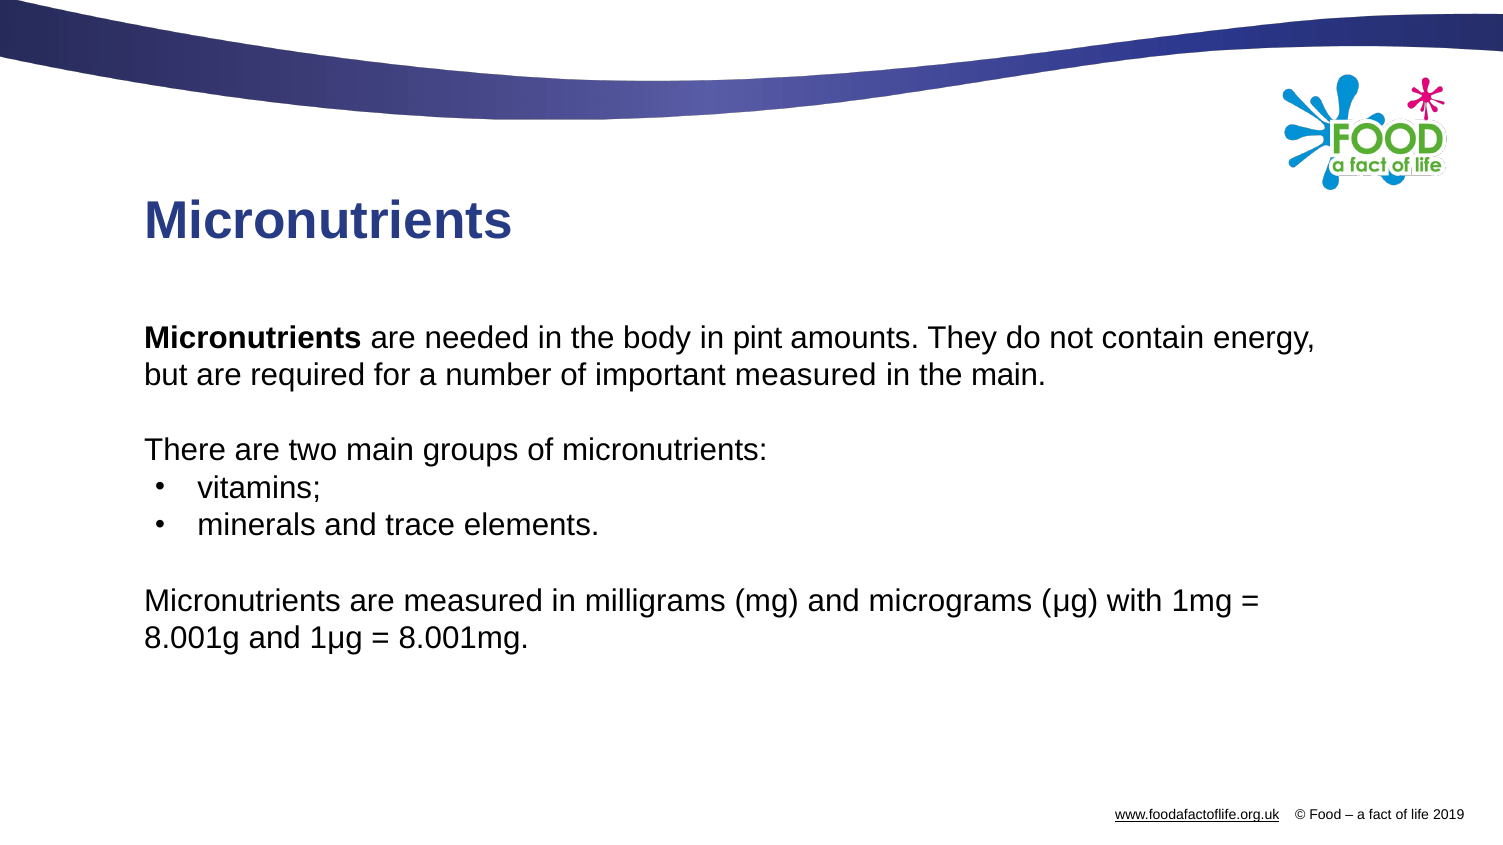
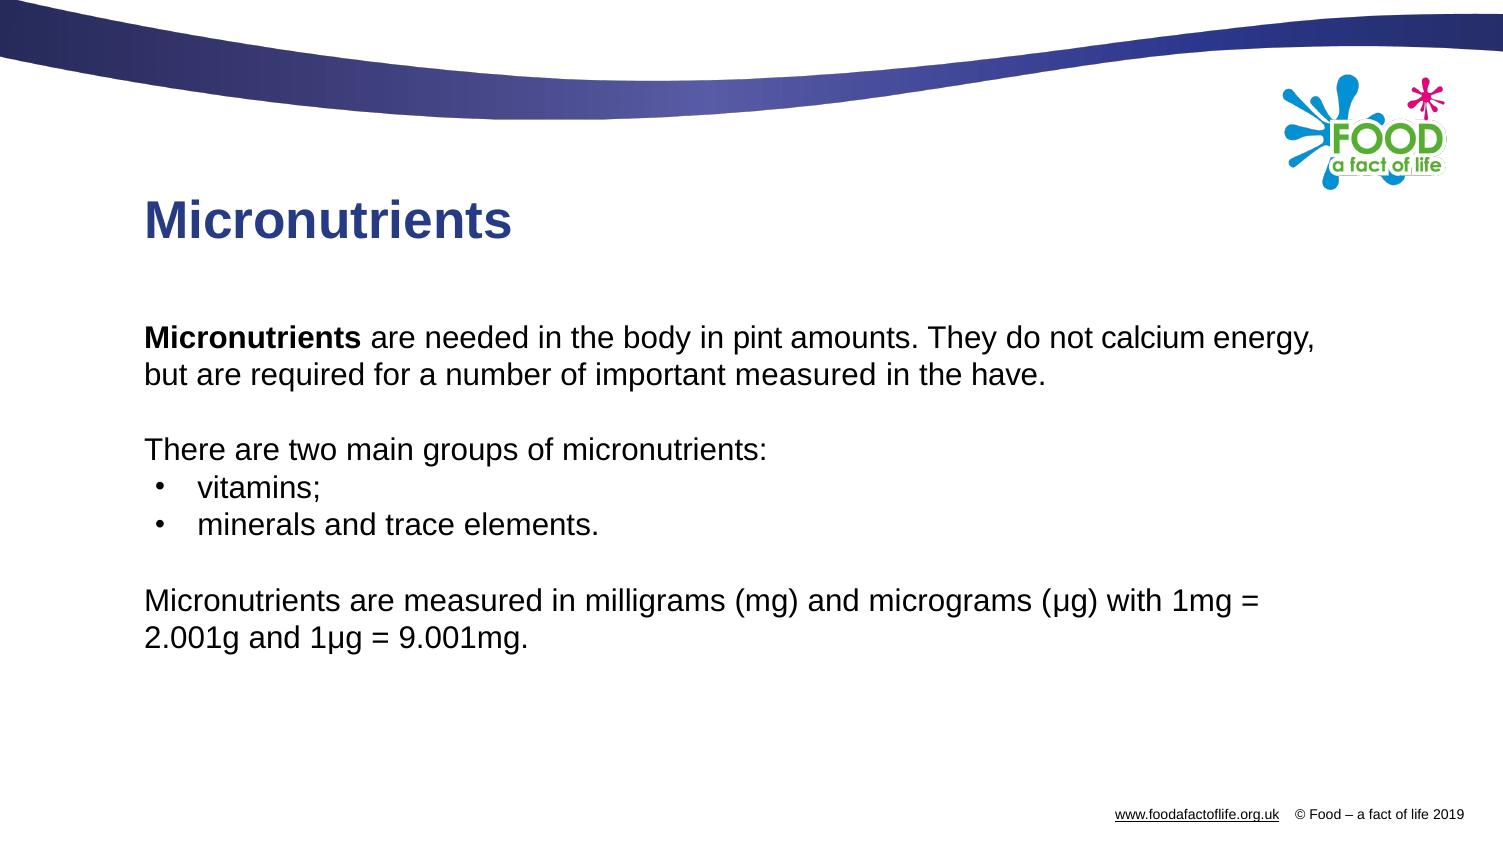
contain: contain -> calcium (1153, 338)
the main: main -> have (1009, 376)
8.001g: 8.001g -> 2.001g (192, 639)
8.001mg: 8.001mg -> 9.001mg (464, 639)
